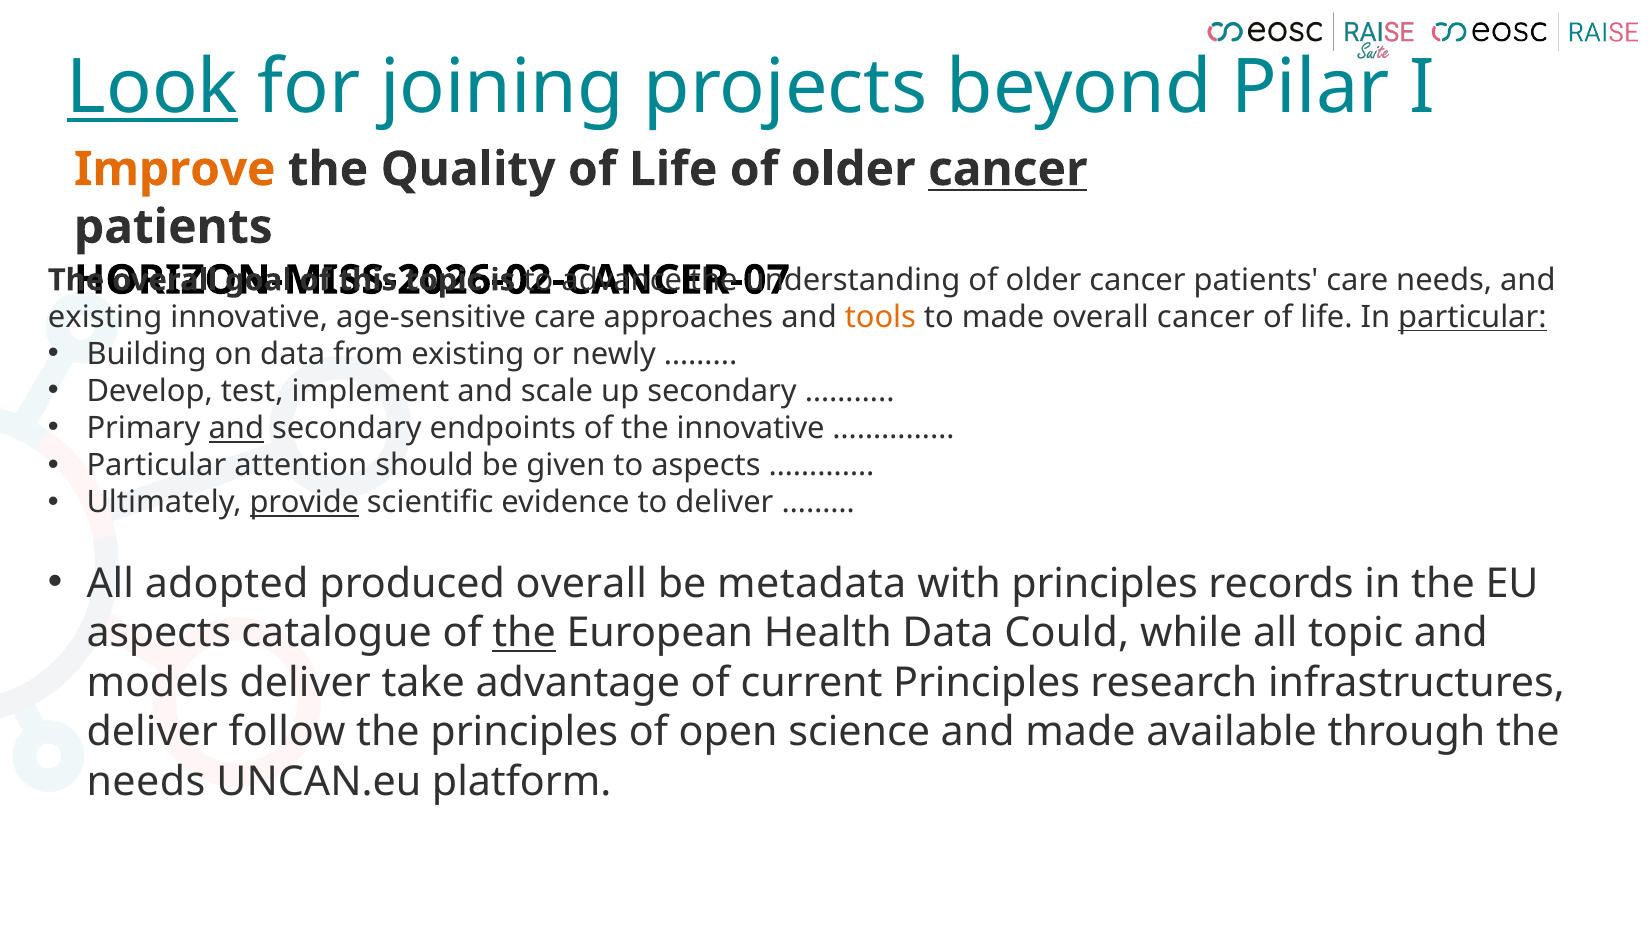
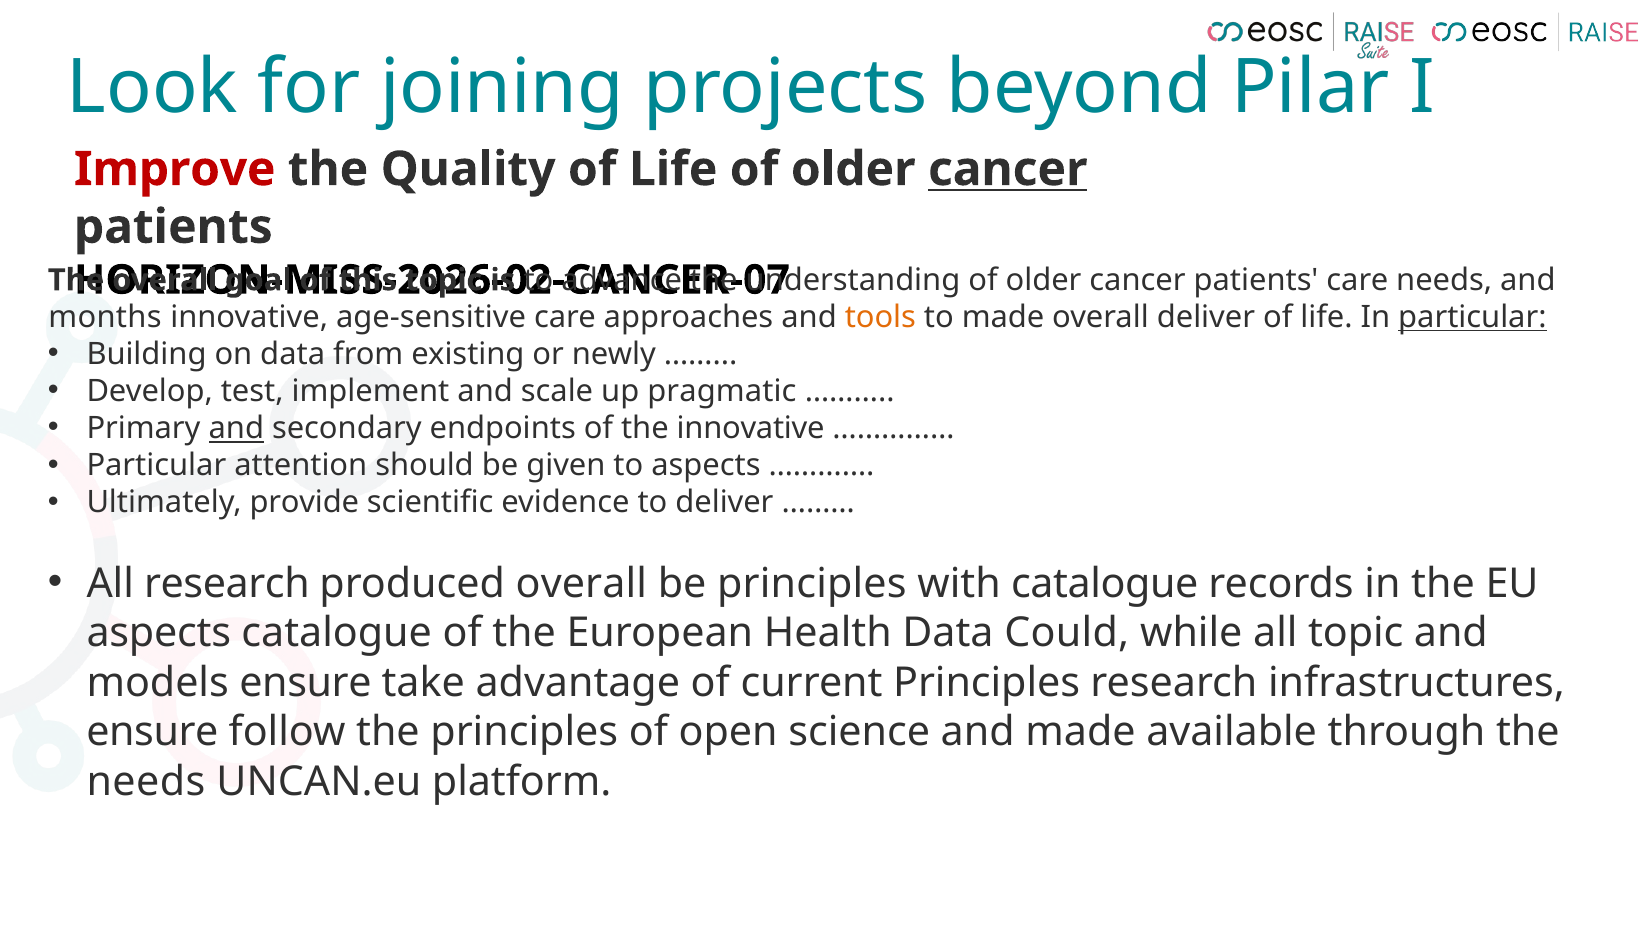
Look underline: present -> none (153, 87)
Improve colour: orange -> red (175, 169)
existing: existing -> months (105, 317)
overall cancer: cancer -> deliver (1206, 317)
up secondary: secondary -> pragmatic (722, 391)
provide underline: present -> none (304, 503)
All adopted: adopted -> research (227, 584)
be metadata: metadata -> principles (812, 584)
with principles: principles -> catalogue (1105, 584)
the underline: present -> none (524, 633)
models deliver: deliver -> ensure (305, 683)
deliver: deliver -> ensure (152, 732)
